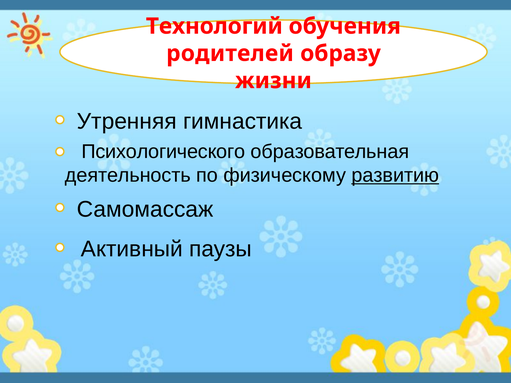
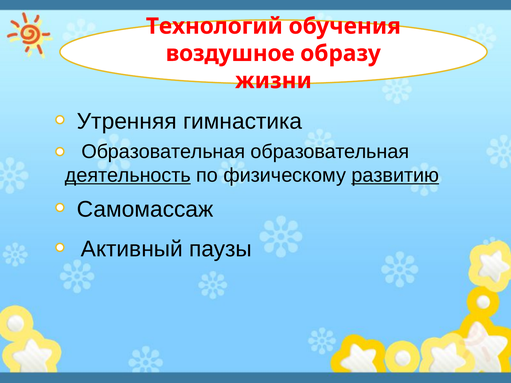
родителей: родителей -> воздушное (230, 53)
Психологического: Психологического -> Образовательная (163, 152)
деятельность underline: none -> present (128, 175)
